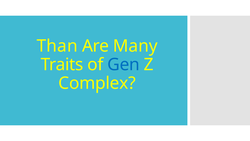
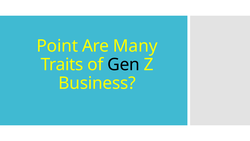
Than: Than -> Point (57, 46)
Gen colour: blue -> black (124, 64)
Complex: Complex -> Business (97, 83)
